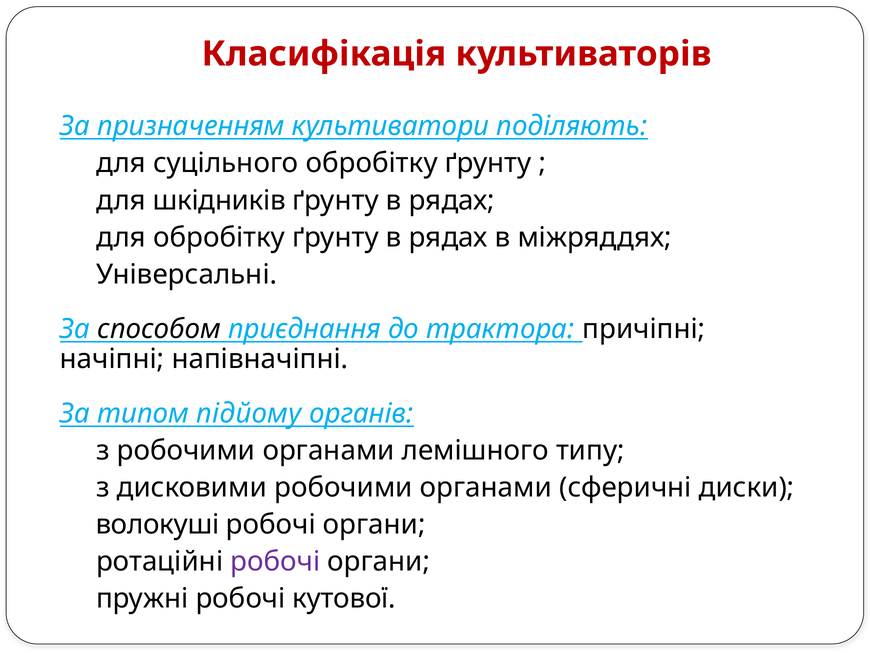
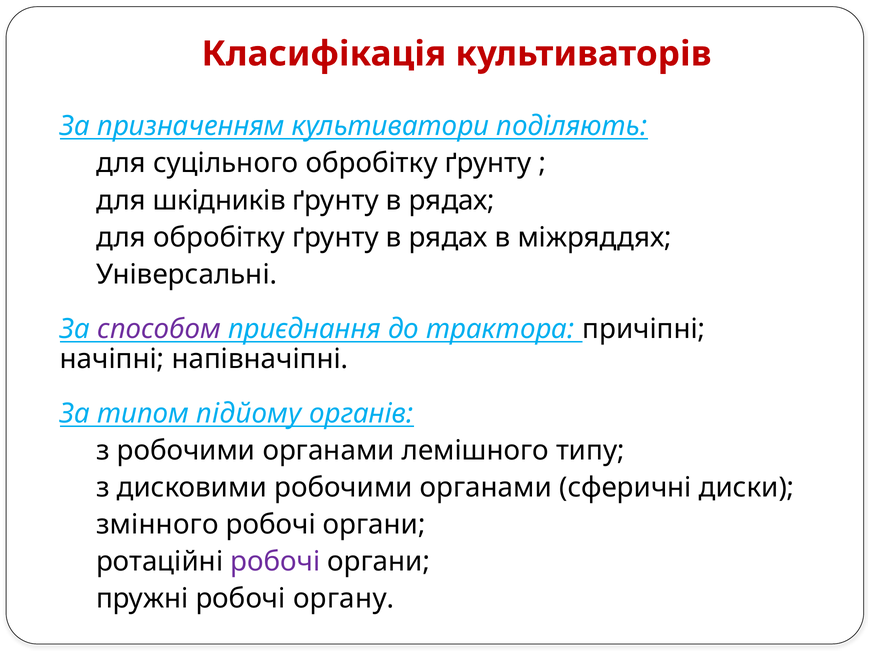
способом colour: black -> purple (159, 329)
волокуші: волокуші -> змінного (157, 524)
кутової: кутової -> органу (344, 598)
